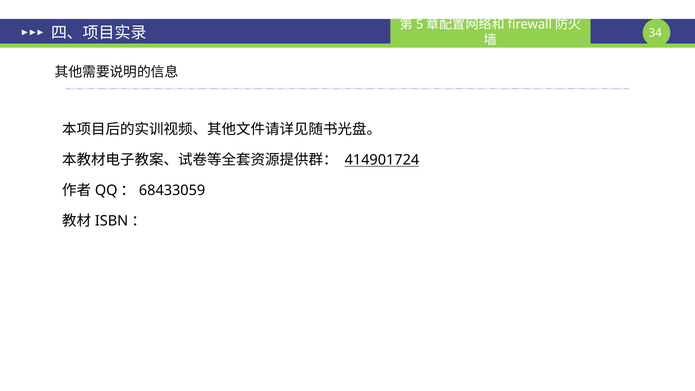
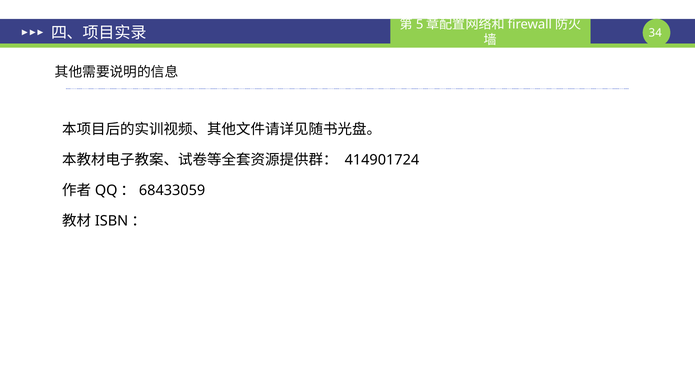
414901724 underline: present -> none (382, 160)
